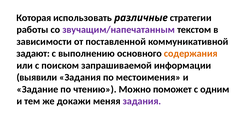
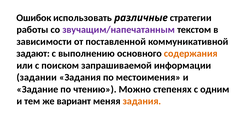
Которая: Которая -> Ошибок (34, 18)
выявили: выявили -> задании (37, 78)
поможет: поможет -> степенях (172, 90)
докажи: докажи -> вариант (74, 101)
задания colour: purple -> orange (142, 101)
